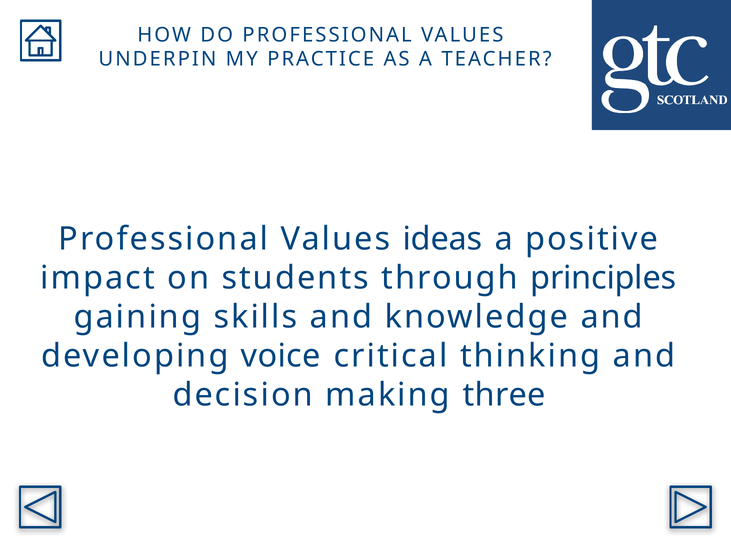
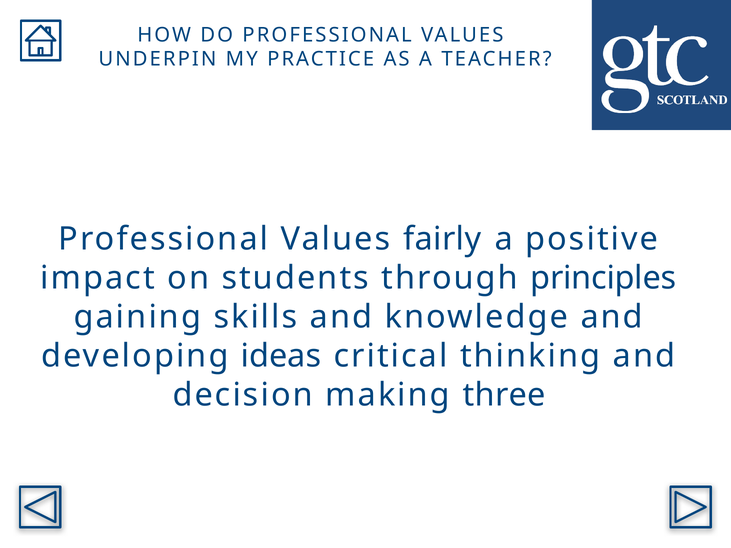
ideas: ideas -> fairly (442, 239)
voice: voice -> ideas (281, 356)
